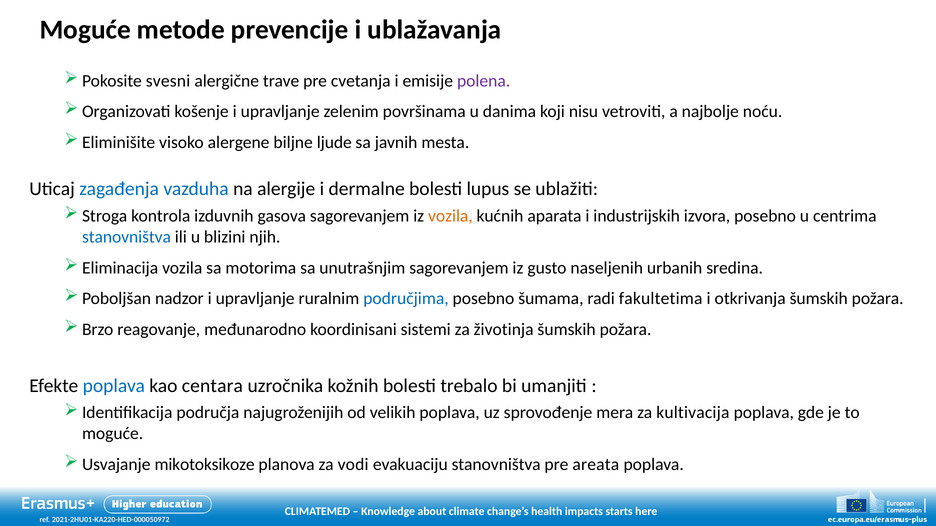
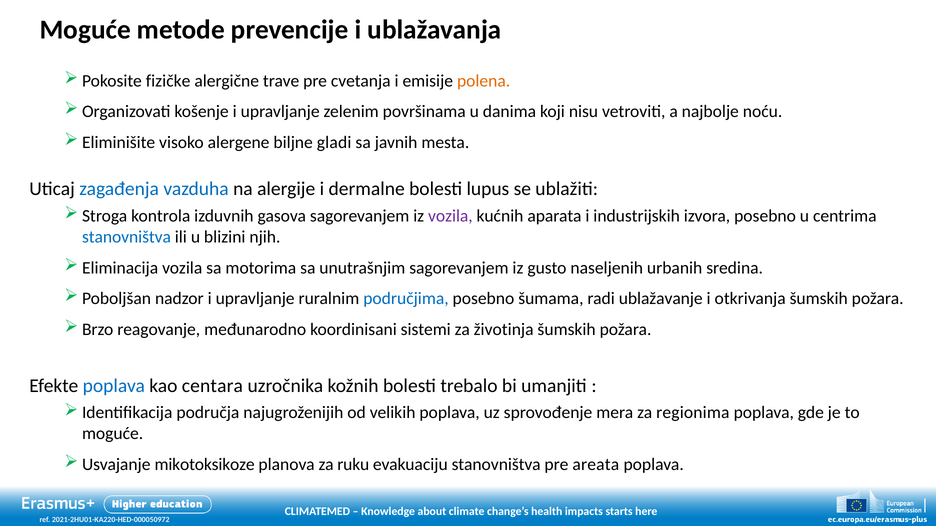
svesni: svesni -> fizičke (168, 81)
polena colour: purple -> orange (484, 81)
ljude: ljude -> gladi (334, 142)
vozila colour: orange -> purple (450, 216)
fakultetima: fakultetima -> ublažavanje (661, 299)
kultivacija: kultivacija -> regionima (693, 413)
vodi: vodi -> ruku (353, 465)
